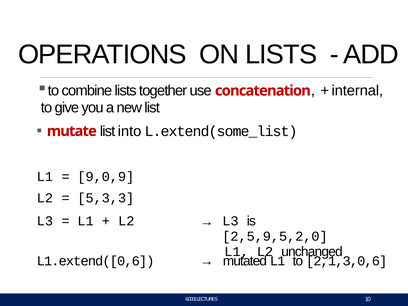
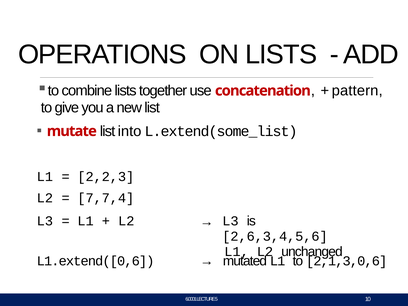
internal: internal -> pattern (357, 91)
9,0,9: 9,0,9 -> 2,2,3 (106, 177)
5,3,3: 5,3,3 -> 7,7,4 (106, 198)
2,5,9,5,2,0: 2,5,9,5,2,0 -> 2,6,3,4,5,6 (275, 236)
